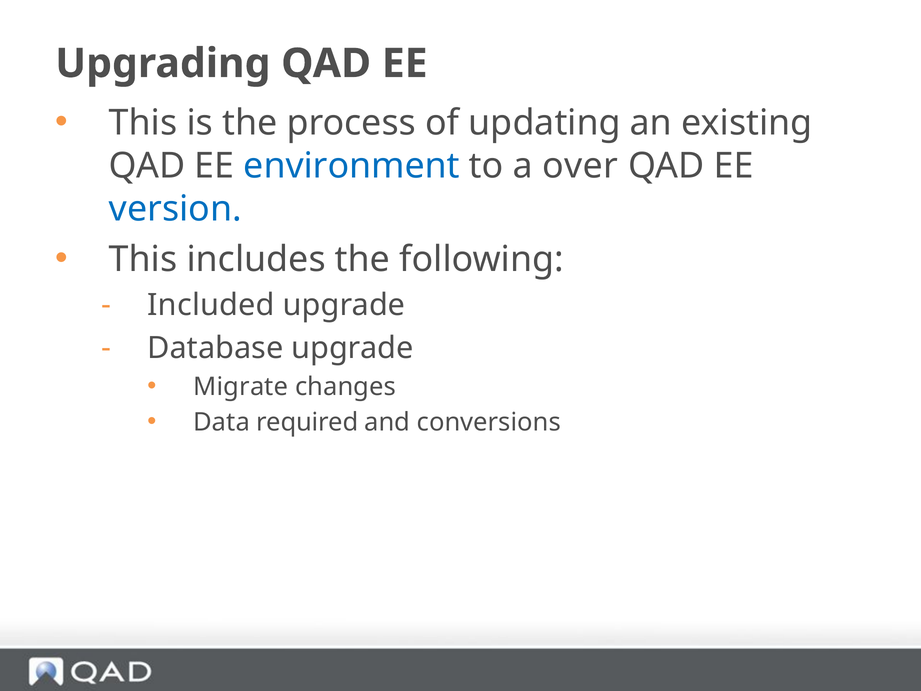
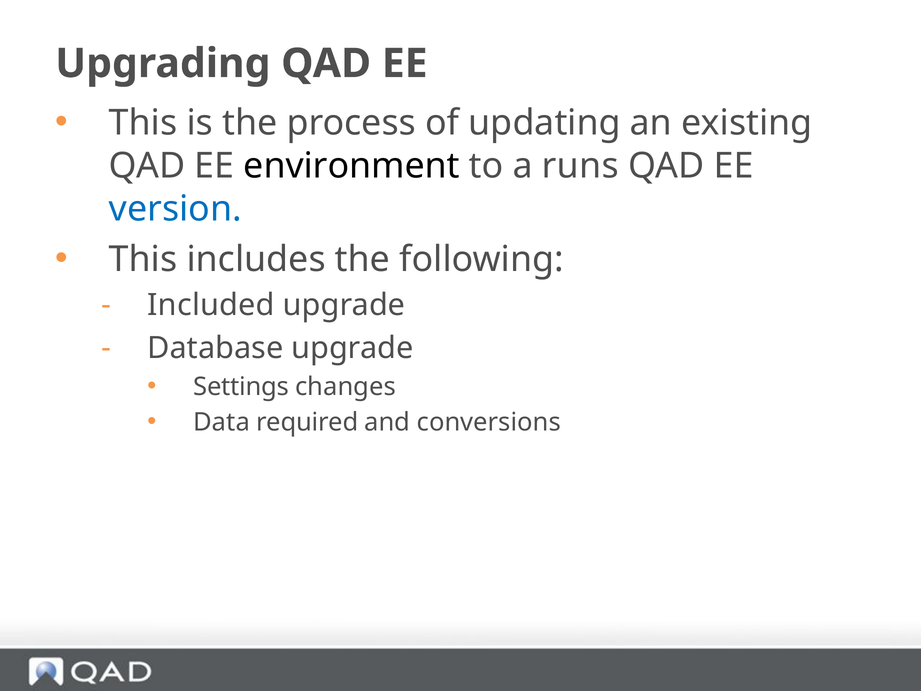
environment colour: blue -> black (352, 166)
over: over -> runs (580, 166)
Migrate: Migrate -> Settings (241, 386)
